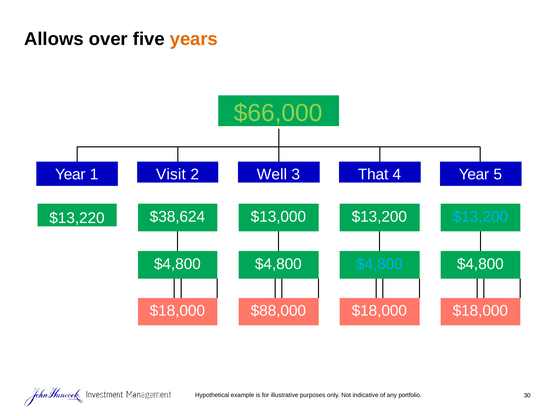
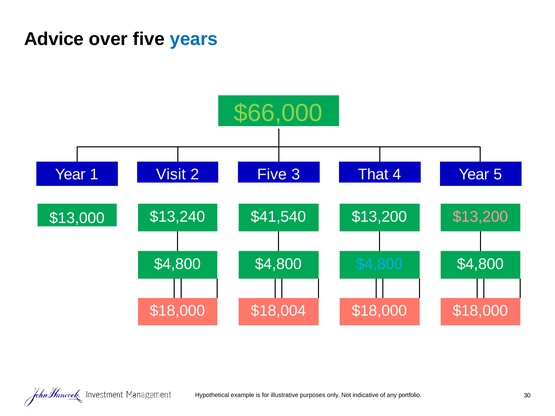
Allows: Allows -> Advice (54, 39)
years colour: orange -> blue (194, 39)
1 Well: Well -> Five (272, 174)
$38,624: $38,624 -> $13,240 (177, 217)
$13,000: $13,000 -> $41,540 (278, 217)
$13,200 colour: light blue -> pink (480, 217)
$13,220: $13,220 -> $13,000 (77, 218)
$88,000: $88,000 -> $18,004 (278, 311)
